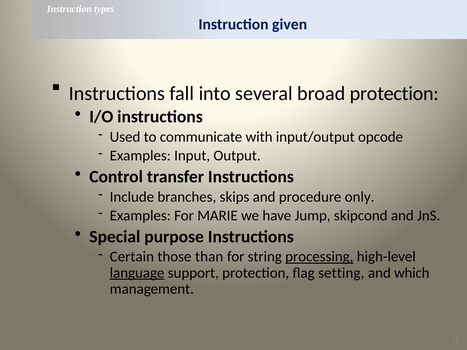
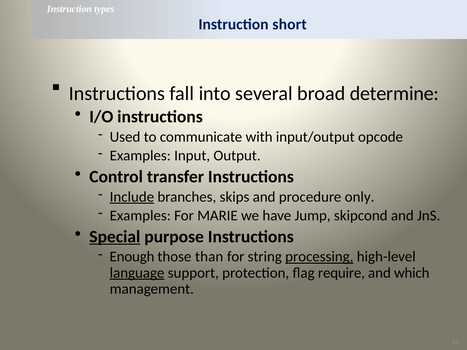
given: given -> short (290, 24)
broad protection: protection -> determine (394, 94)
Include underline: none -> present (132, 197)
Special underline: none -> present (115, 237)
Certain: Certain -> Enough (132, 257)
setting: setting -> require (341, 273)
